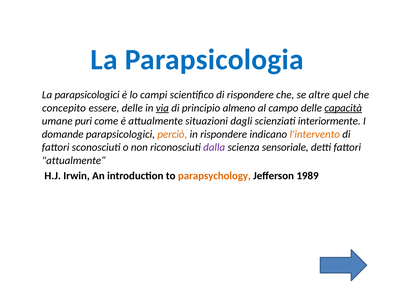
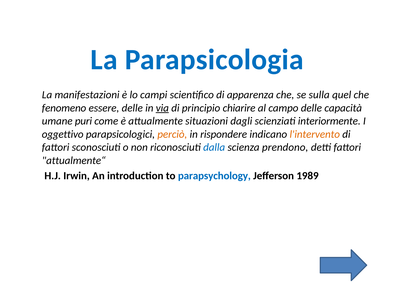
La parapsicologici: parapsicologici -> manifestazioni (87, 95)
di rispondere: rispondere -> apparenza (250, 95)
altre: altre -> sulla (319, 95)
concepito: concepito -> fenomeno (64, 108)
almeno: almeno -> chiarire (239, 108)
capacità underline: present -> none (343, 108)
domande: domande -> oggettivo (63, 134)
dalla colour: purple -> blue (214, 147)
sensoriale: sensoriale -> prendono (285, 147)
parapsychology colour: orange -> blue (214, 176)
